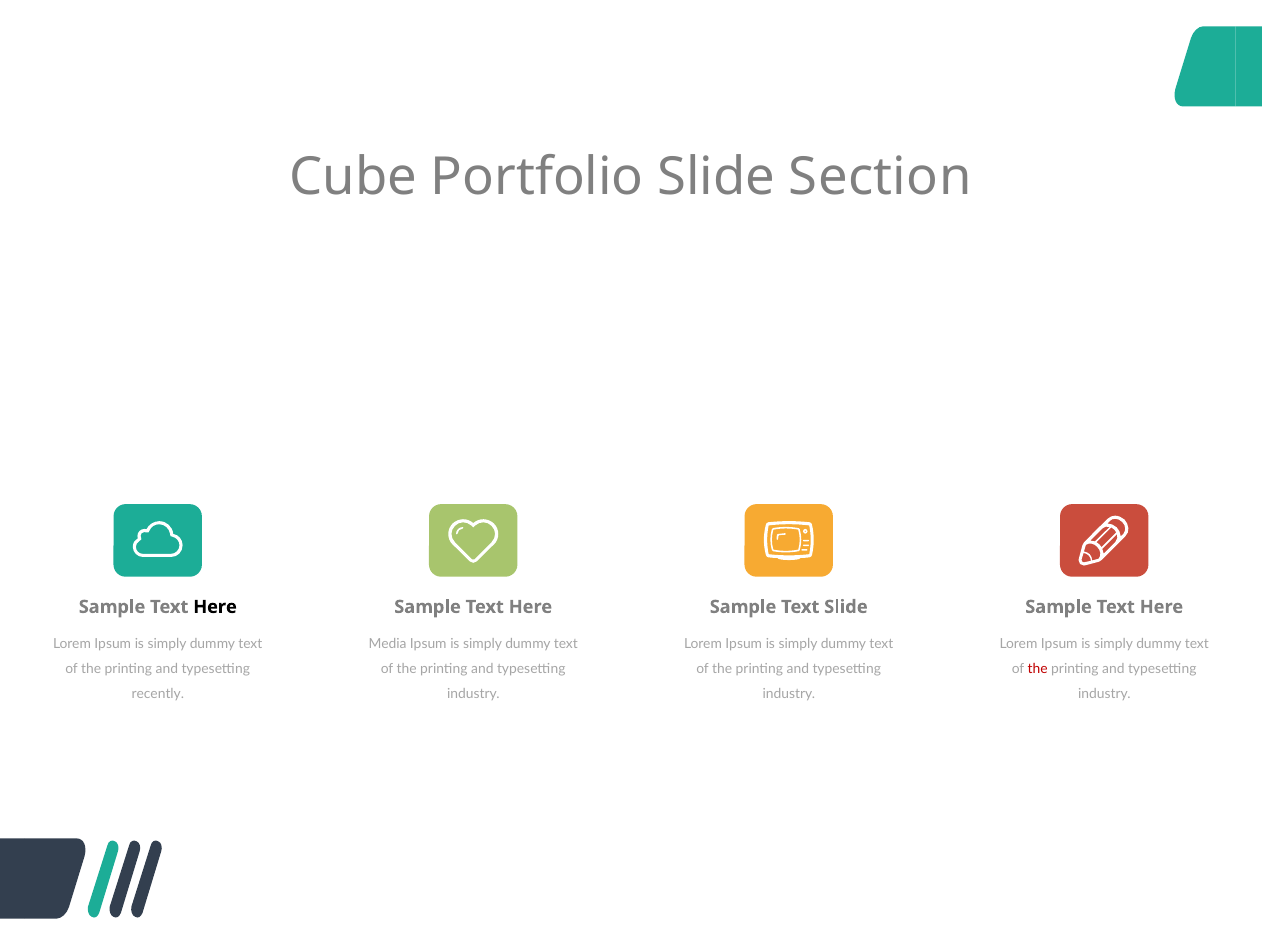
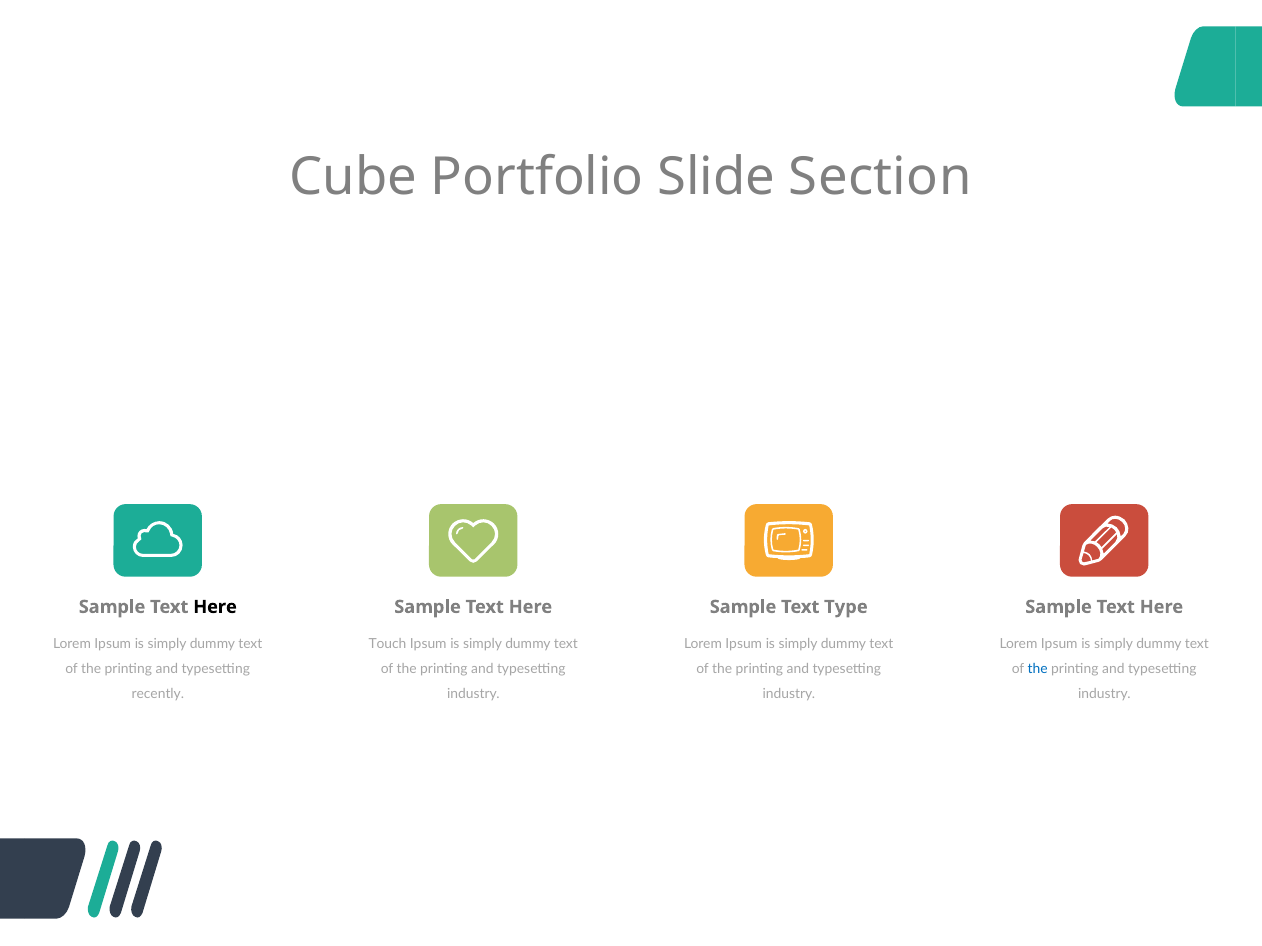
Text Slide: Slide -> Type (846, 607)
Media: Media -> Touch (387, 644)
the colour: red -> blue (1038, 669)
